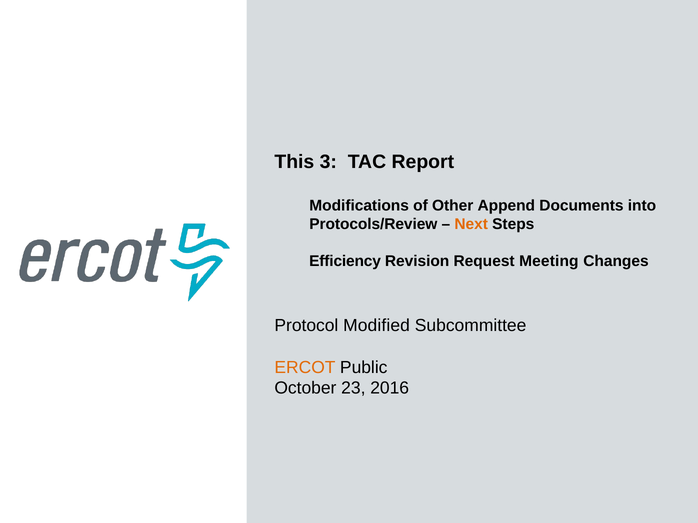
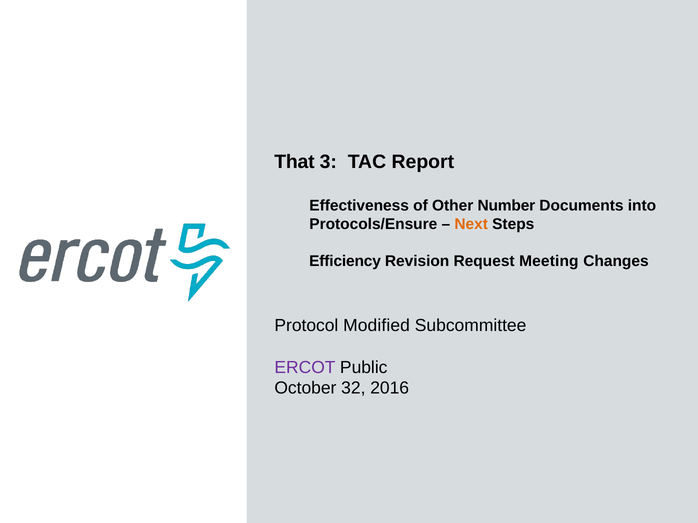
This: This -> That (294, 162)
Modifications: Modifications -> Effectiveness (359, 206)
Append: Append -> Number (506, 206)
Protocols/Review: Protocols/Review -> Protocols/Ensure (373, 224)
ERCOT colour: orange -> purple (305, 368)
23: 23 -> 32 (353, 389)
